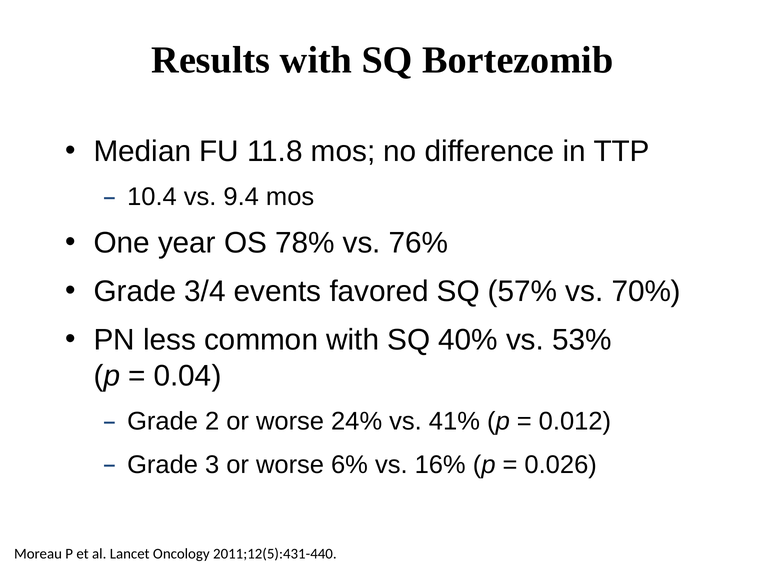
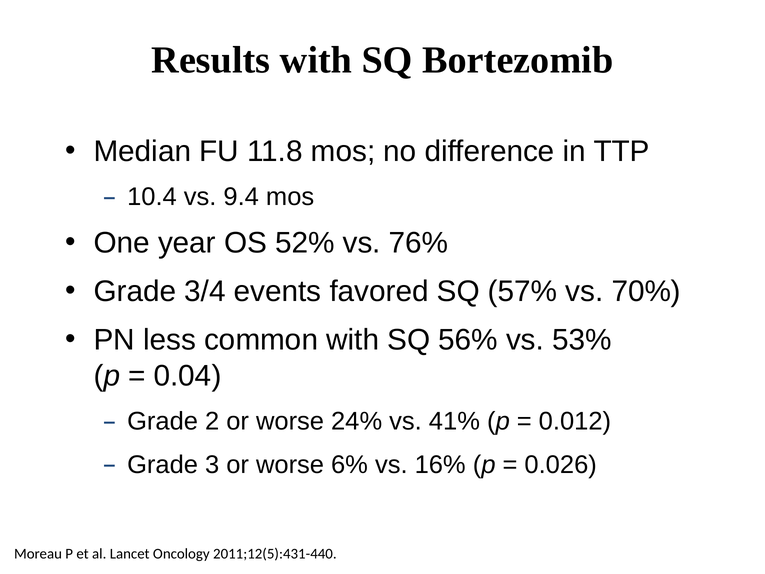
78%: 78% -> 52% (305, 243)
40%: 40% -> 56% (468, 340)
